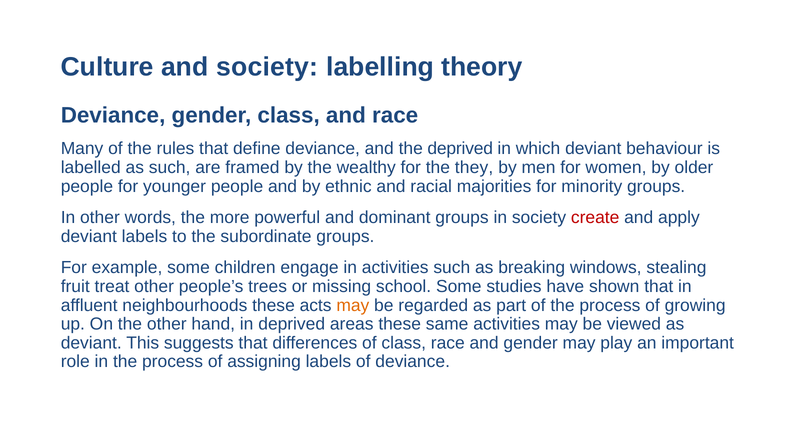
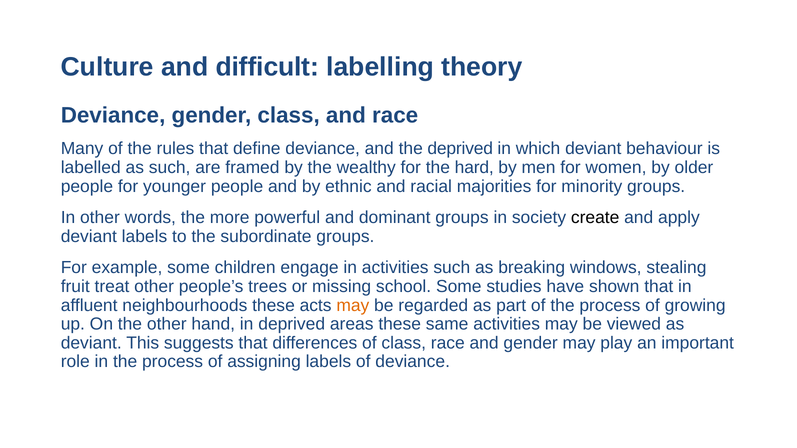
and society: society -> difficult (267, 67)
they: they -> hard (474, 168)
create colour: red -> black (595, 218)
